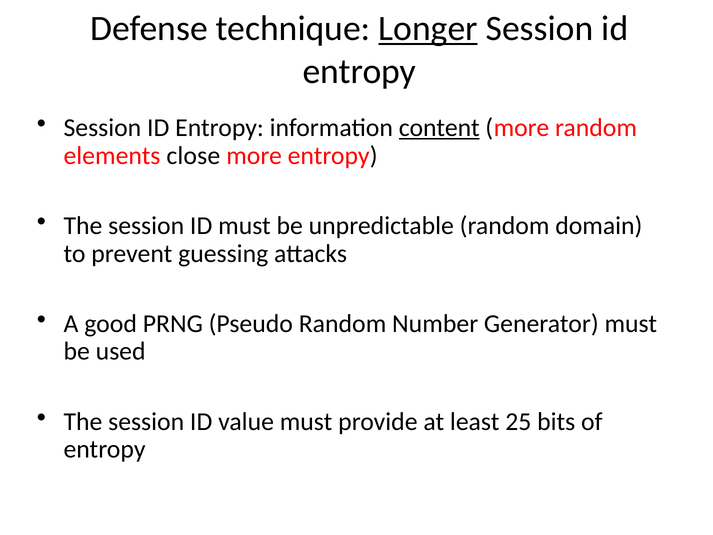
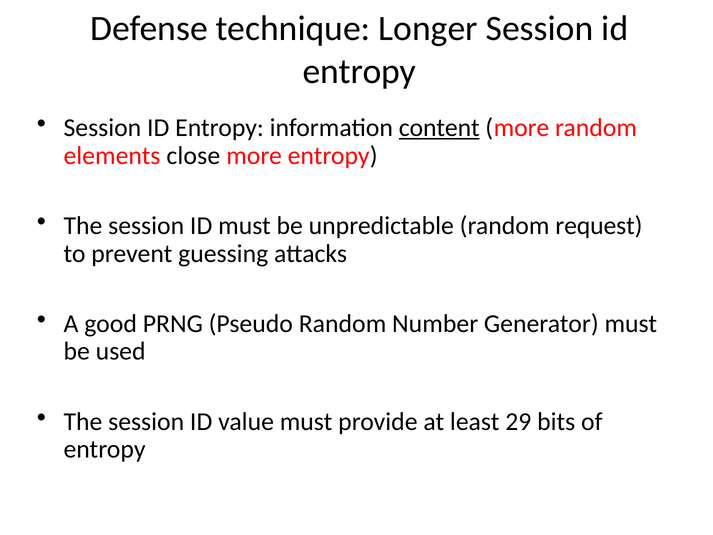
Longer underline: present -> none (428, 29)
domain: domain -> request (599, 226)
25: 25 -> 29 (518, 421)
